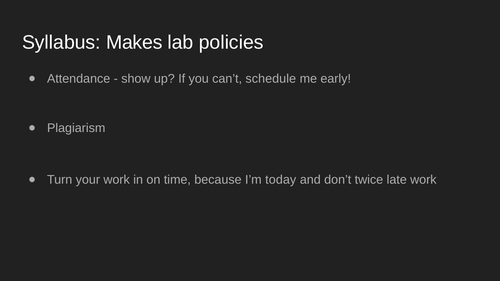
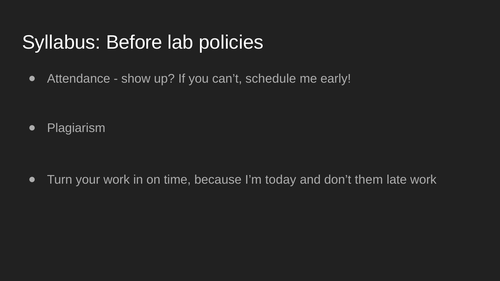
Makes: Makes -> Before (134, 42)
twice: twice -> them (369, 180)
